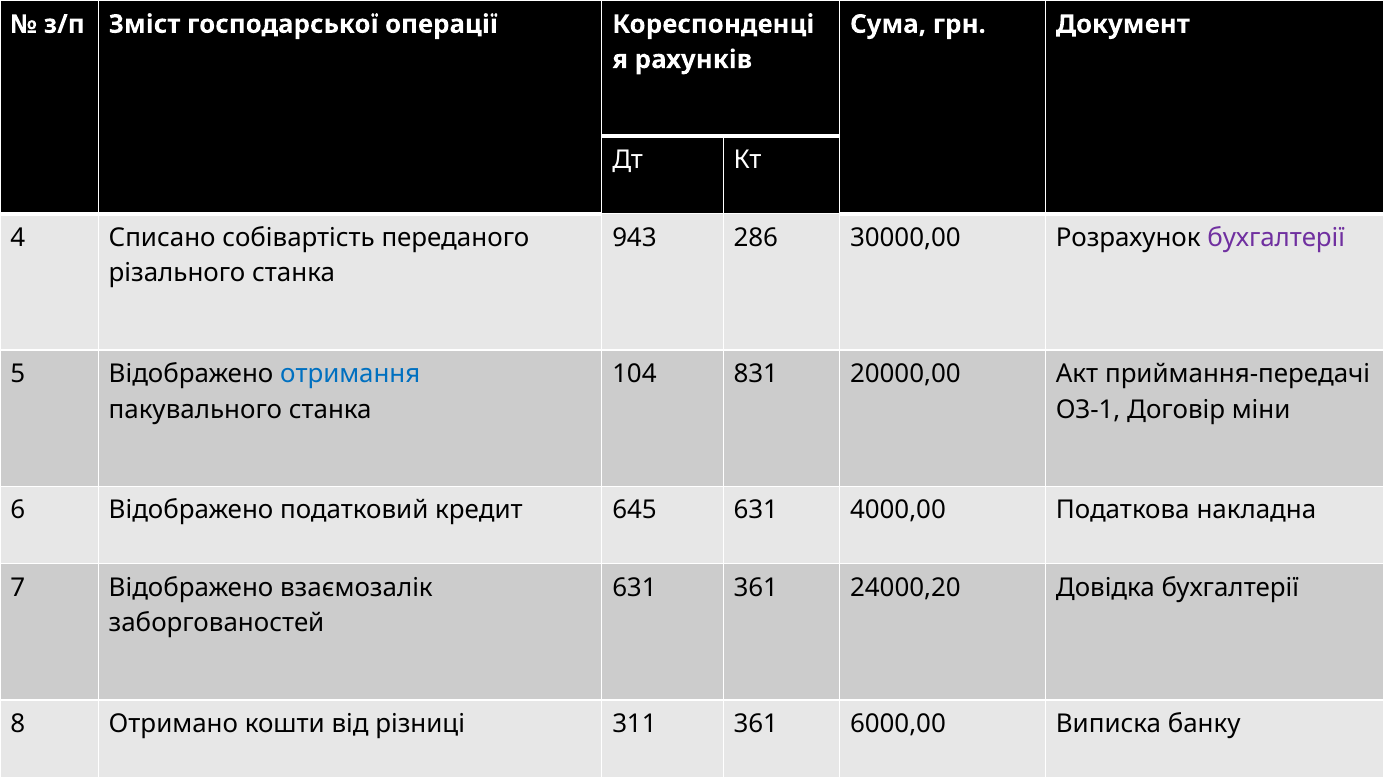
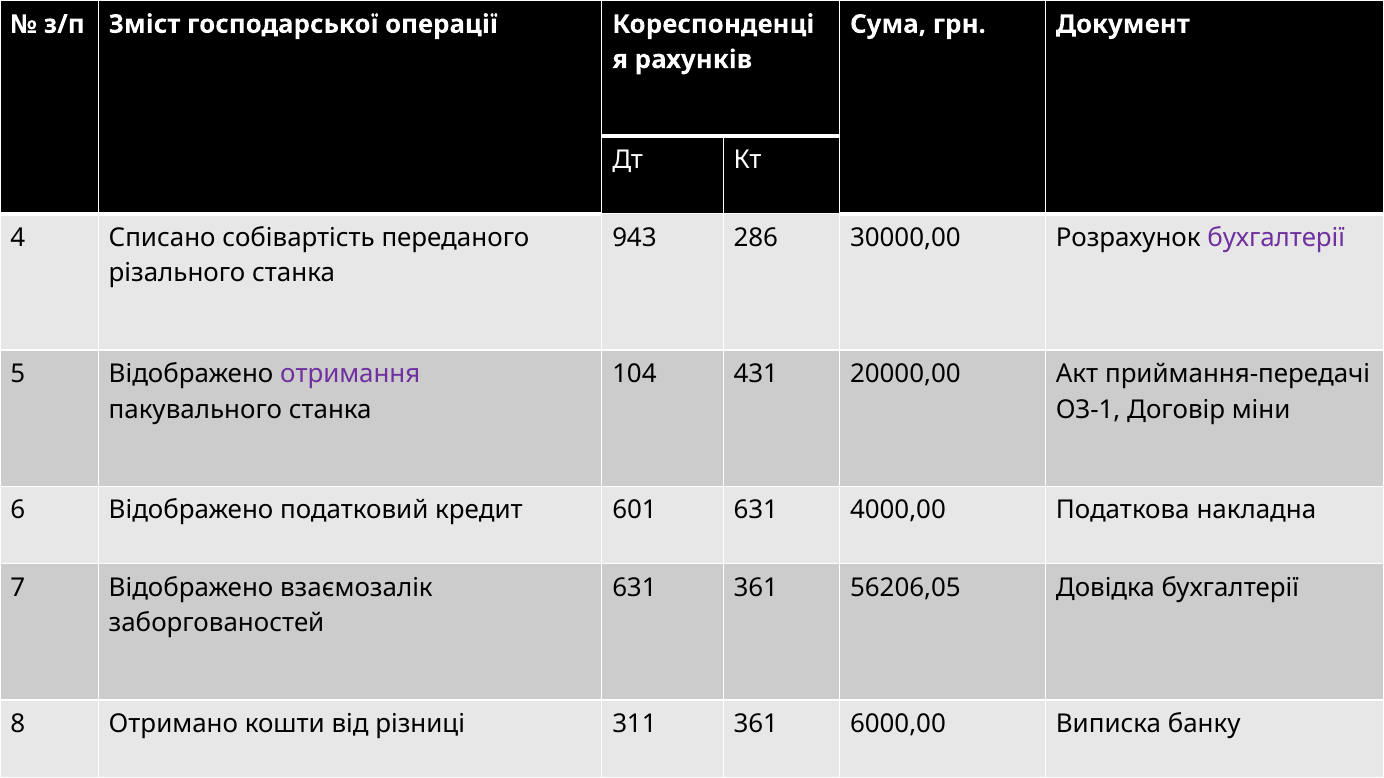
отримання colour: blue -> purple (350, 375)
831: 831 -> 431 (756, 375)
645: 645 -> 601 (634, 511)
24000,20: 24000,20 -> 56206,05 (905, 589)
